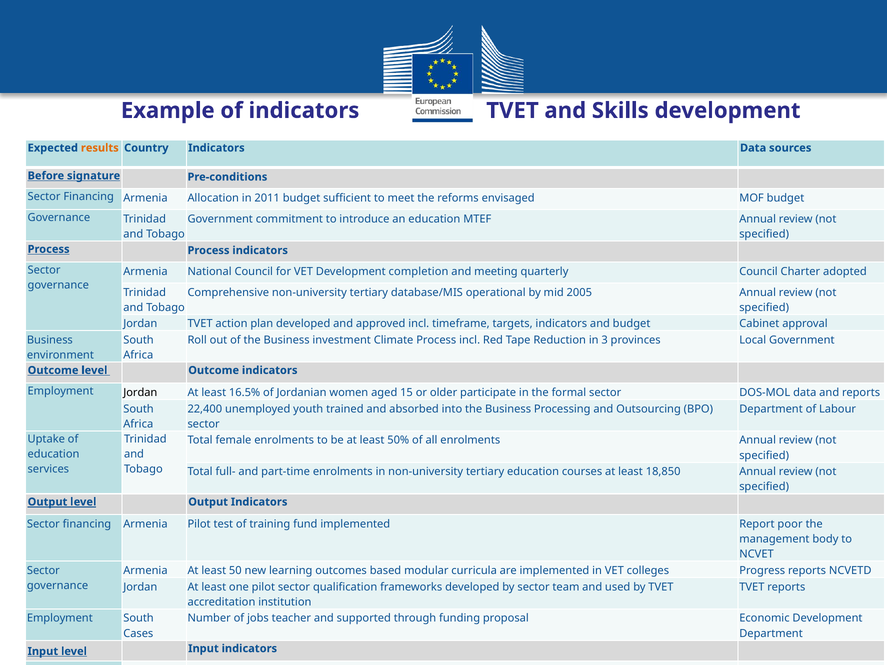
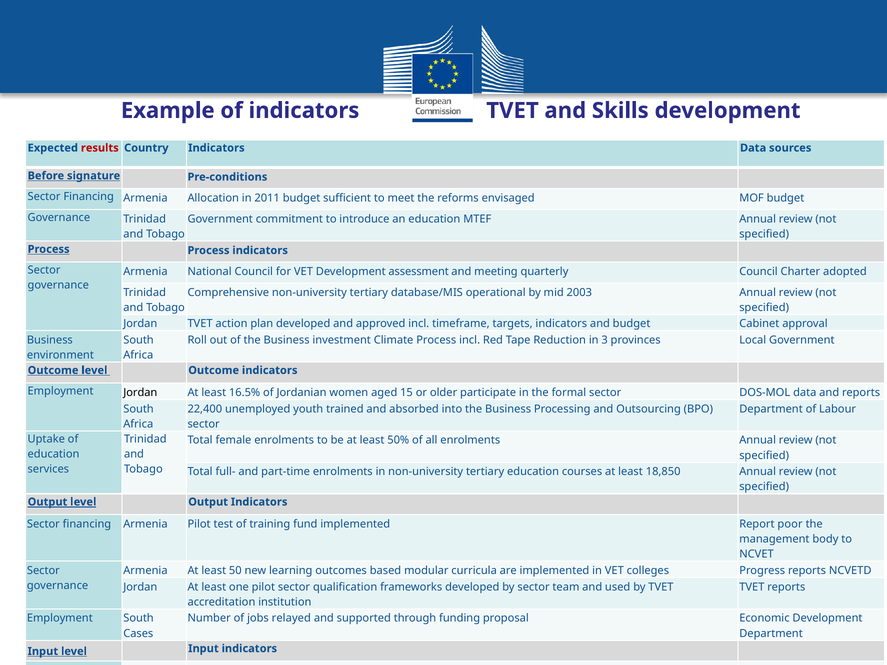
results colour: orange -> red (100, 148)
completion: completion -> assessment (419, 271)
2005: 2005 -> 2003 (579, 292)
teacher: teacher -> relayed (291, 619)
